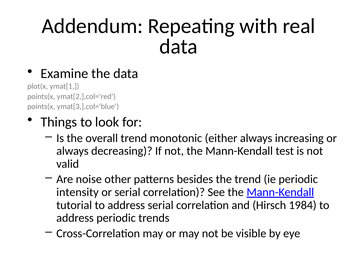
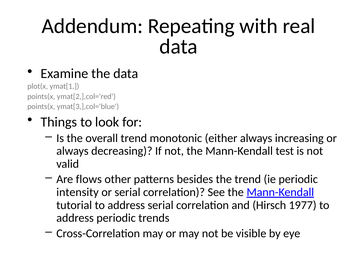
noise: noise -> flows (89, 179)
1984: 1984 -> 1977 (303, 205)
